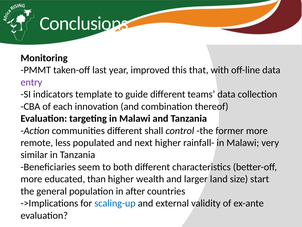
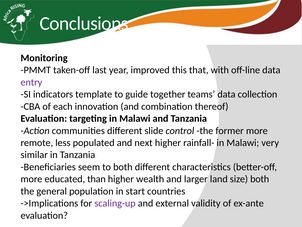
guide different: different -> together (168, 94)
shall: shall -> slide (154, 130)
size start: start -> both (260, 179)
after: after -> start (135, 191)
scaling-up colour: blue -> purple (115, 203)
